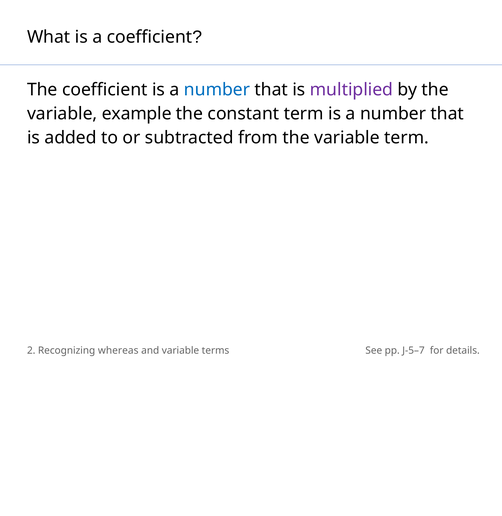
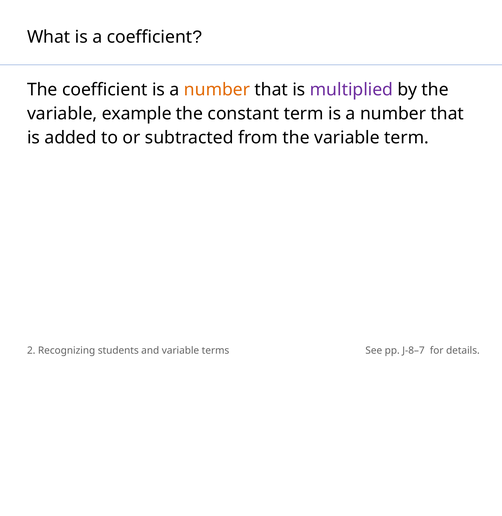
number colour: blue -> orange (217, 90)
whereas: whereas -> students (118, 351)
J-5–7: J-5–7 -> J-8–7 (414, 351)
